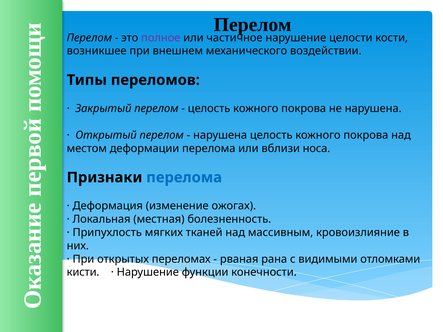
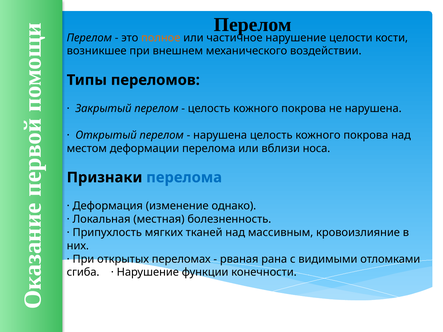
полное colour: purple -> orange (161, 38)
ожогах: ожогах -> однако (234, 206)
кисти: кисти -> сгиба (83, 273)
